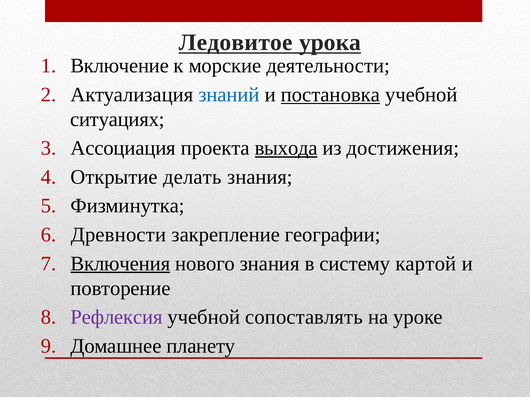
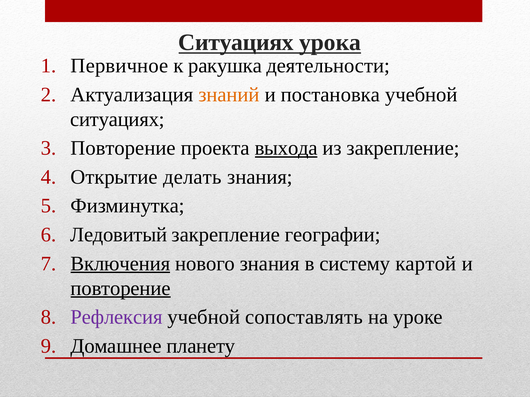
Ледовитое: Ледовитое -> Ситуациях (236, 43)
Включение: Включение -> Первичное (119, 66)
морские: морские -> ракушка (225, 66)
знаний colour: blue -> orange (229, 95)
постановка underline: present -> none (330, 95)
Ассоциация: Ассоциация -> Повторение (123, 148)
из достижения: достижения -> закрепление (403, 148)
Древности: Древности -> Ледовитый (119, 235)
повторение underline: none -> present (121, 289)
